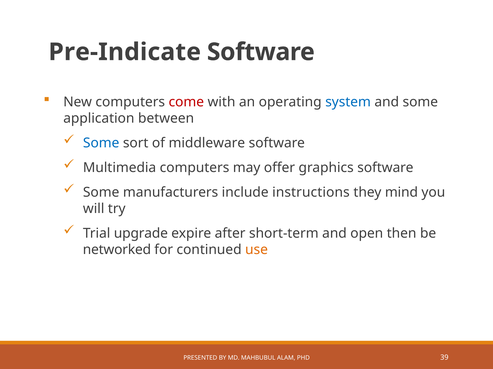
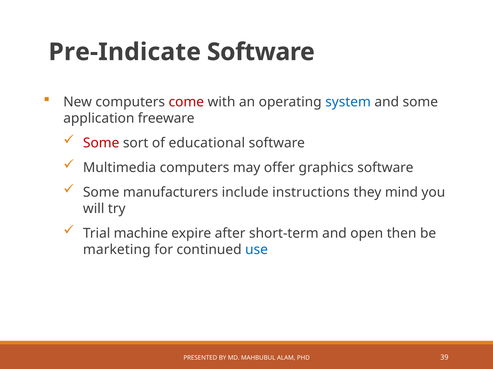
between: between -> freeware (166, 119)
Some colour: blue -> red (101, 143)
middleware: middleware -> educational (207, 143)
upgrade: upgrade -> machine (141, 234)
networked: networked -> marketing (117, 250)
use colour: orange -> blue (257, 250)
